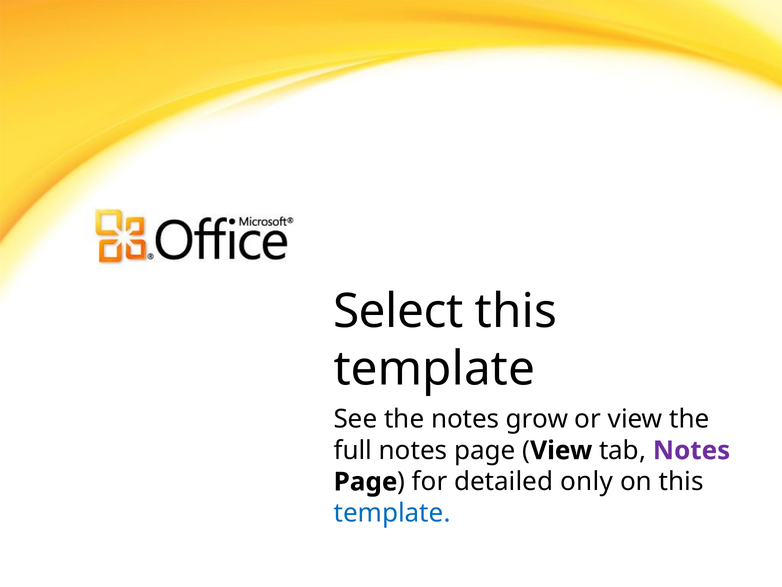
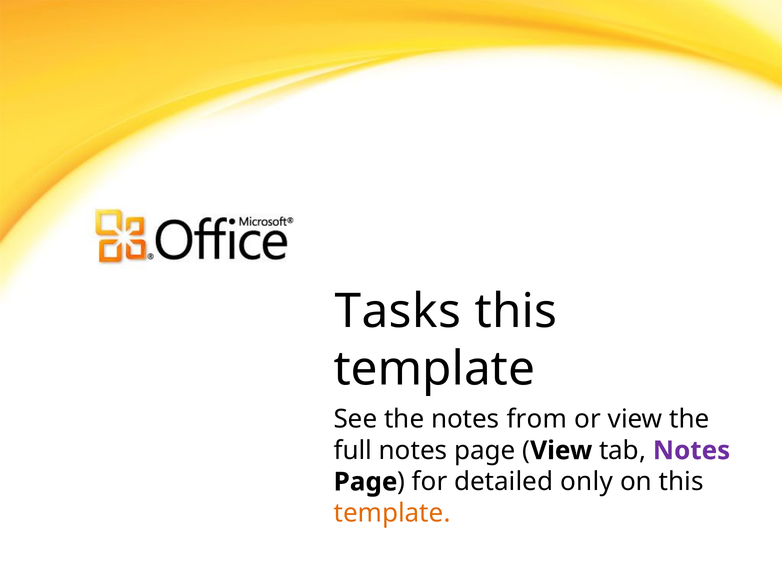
Select: Select -> Tasks (398, 311)
grow: grow -> from (537, 419)
template colour: blue -> orange (392, 513)
